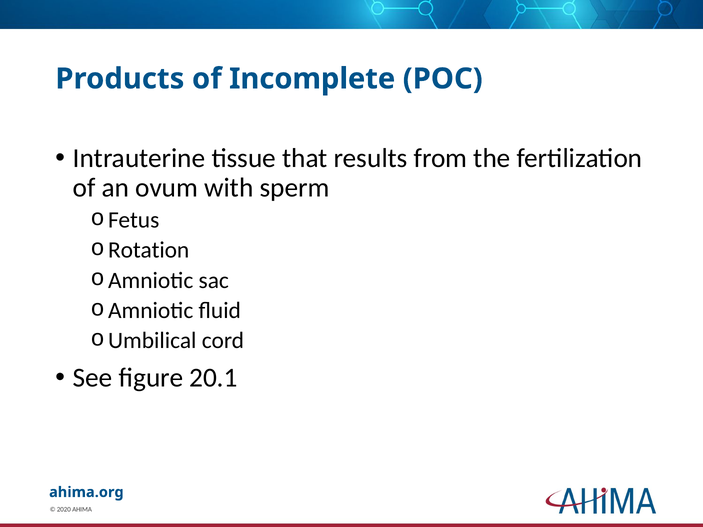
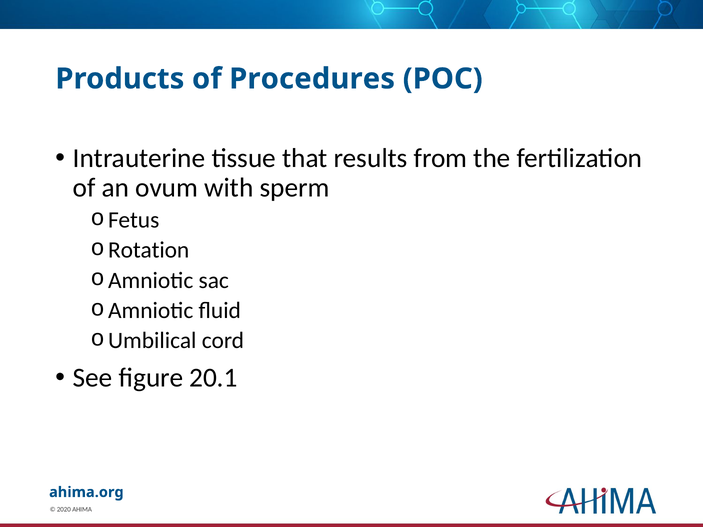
Incomplete: Incomplete -> Procedures (312, 79)
